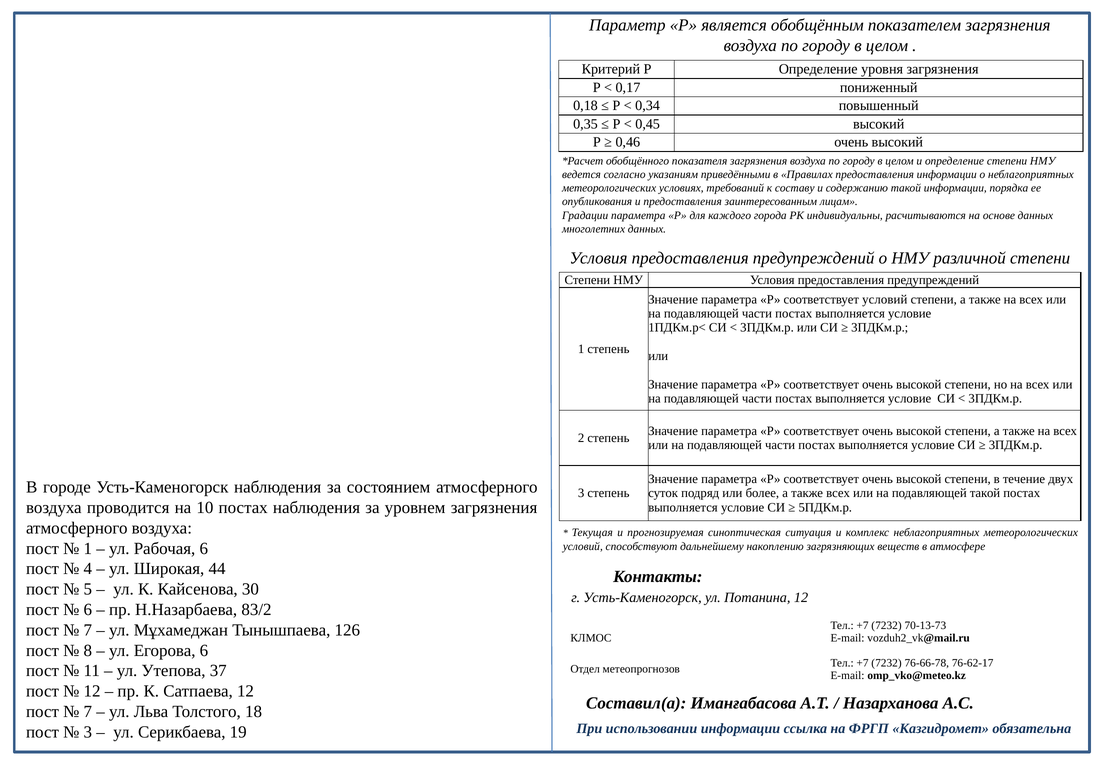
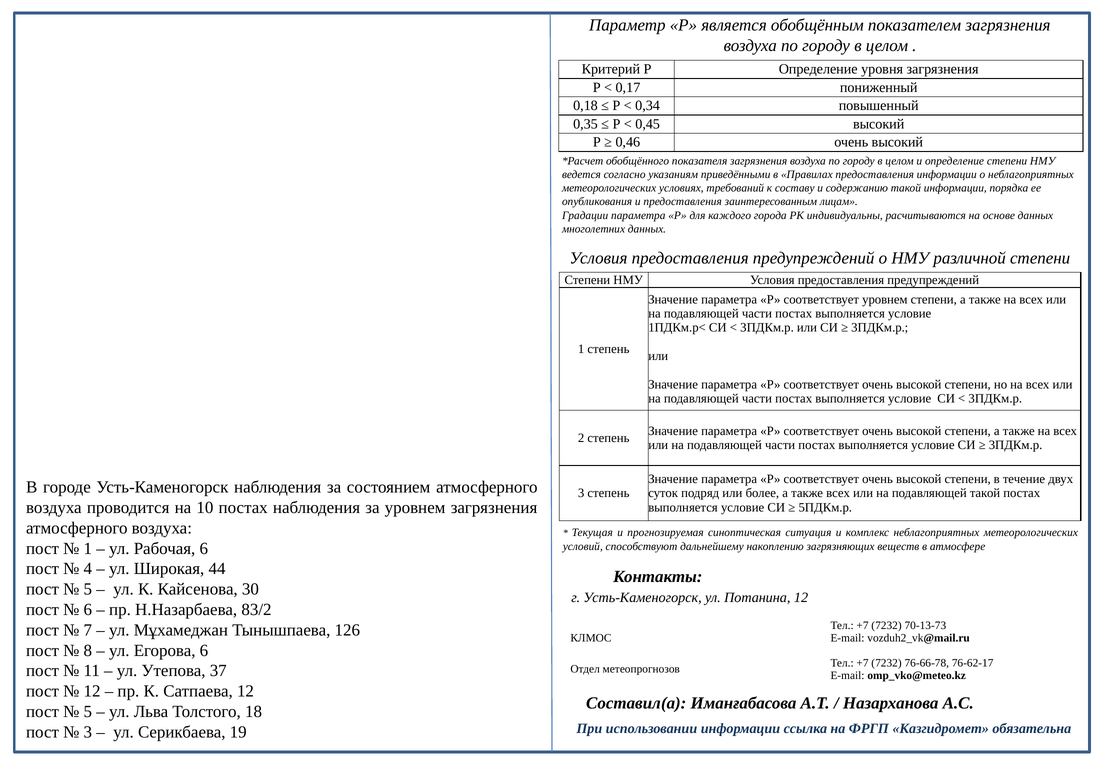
соответствует условий: условий -> уровнем (885, 299)
7: 7 -> 5 (88, 711)
